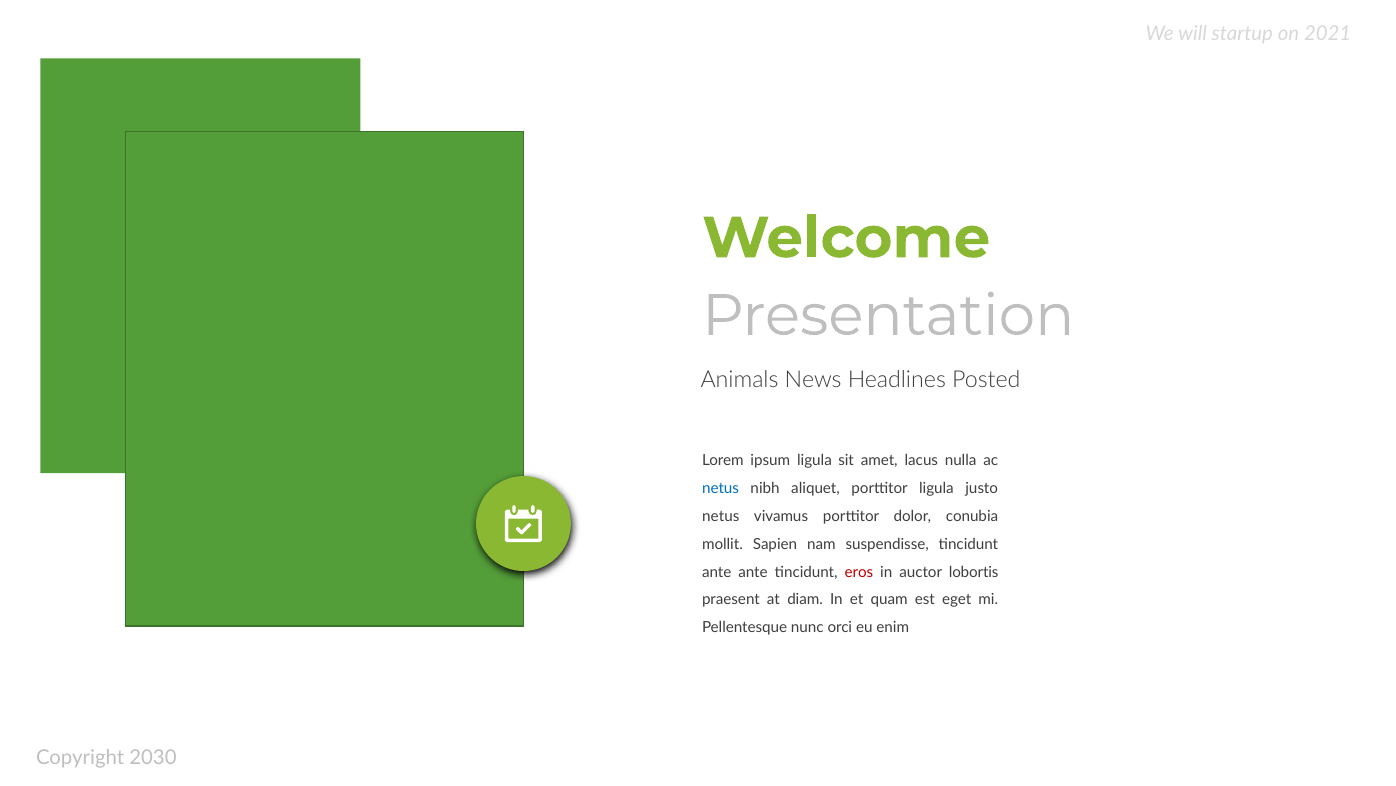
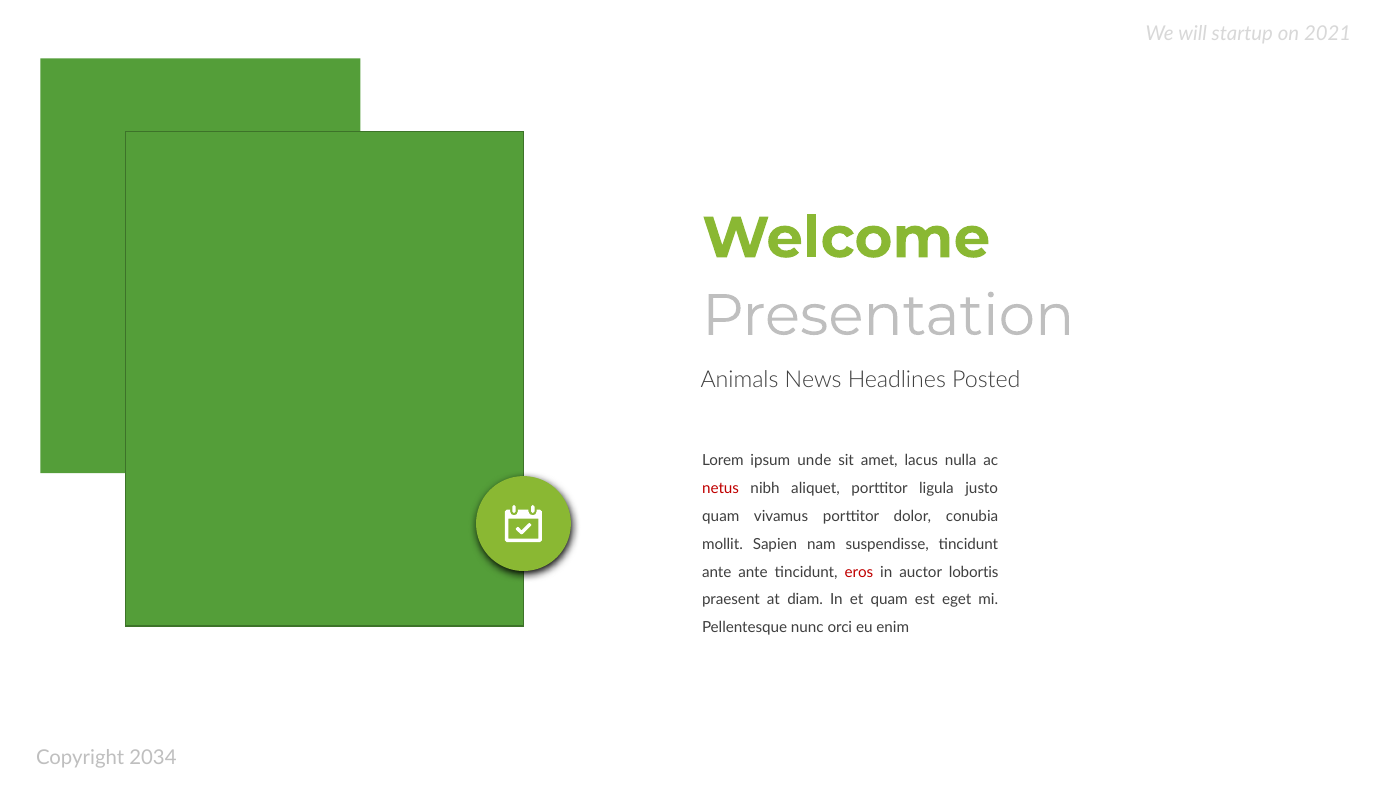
ipsum ligula: ligula -> unde (814, 460)
netus colour: blue -> red (721, 488)
netus: netus -> quam (721, 516)
2030: 2030 -> 2034 (153, 757)
